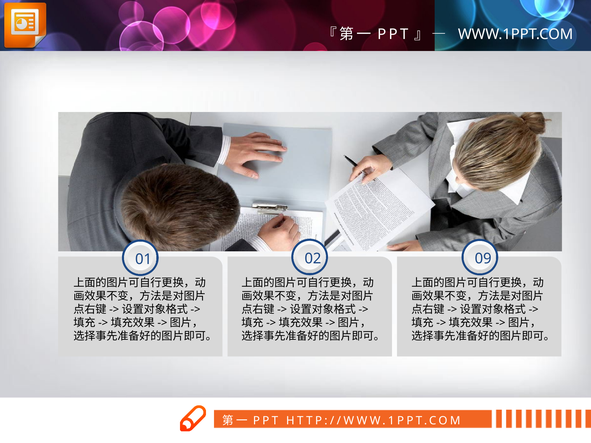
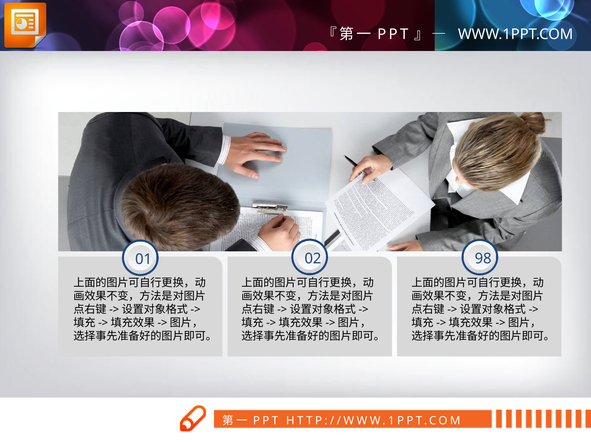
09: 09 -> 98 (483, 259)
